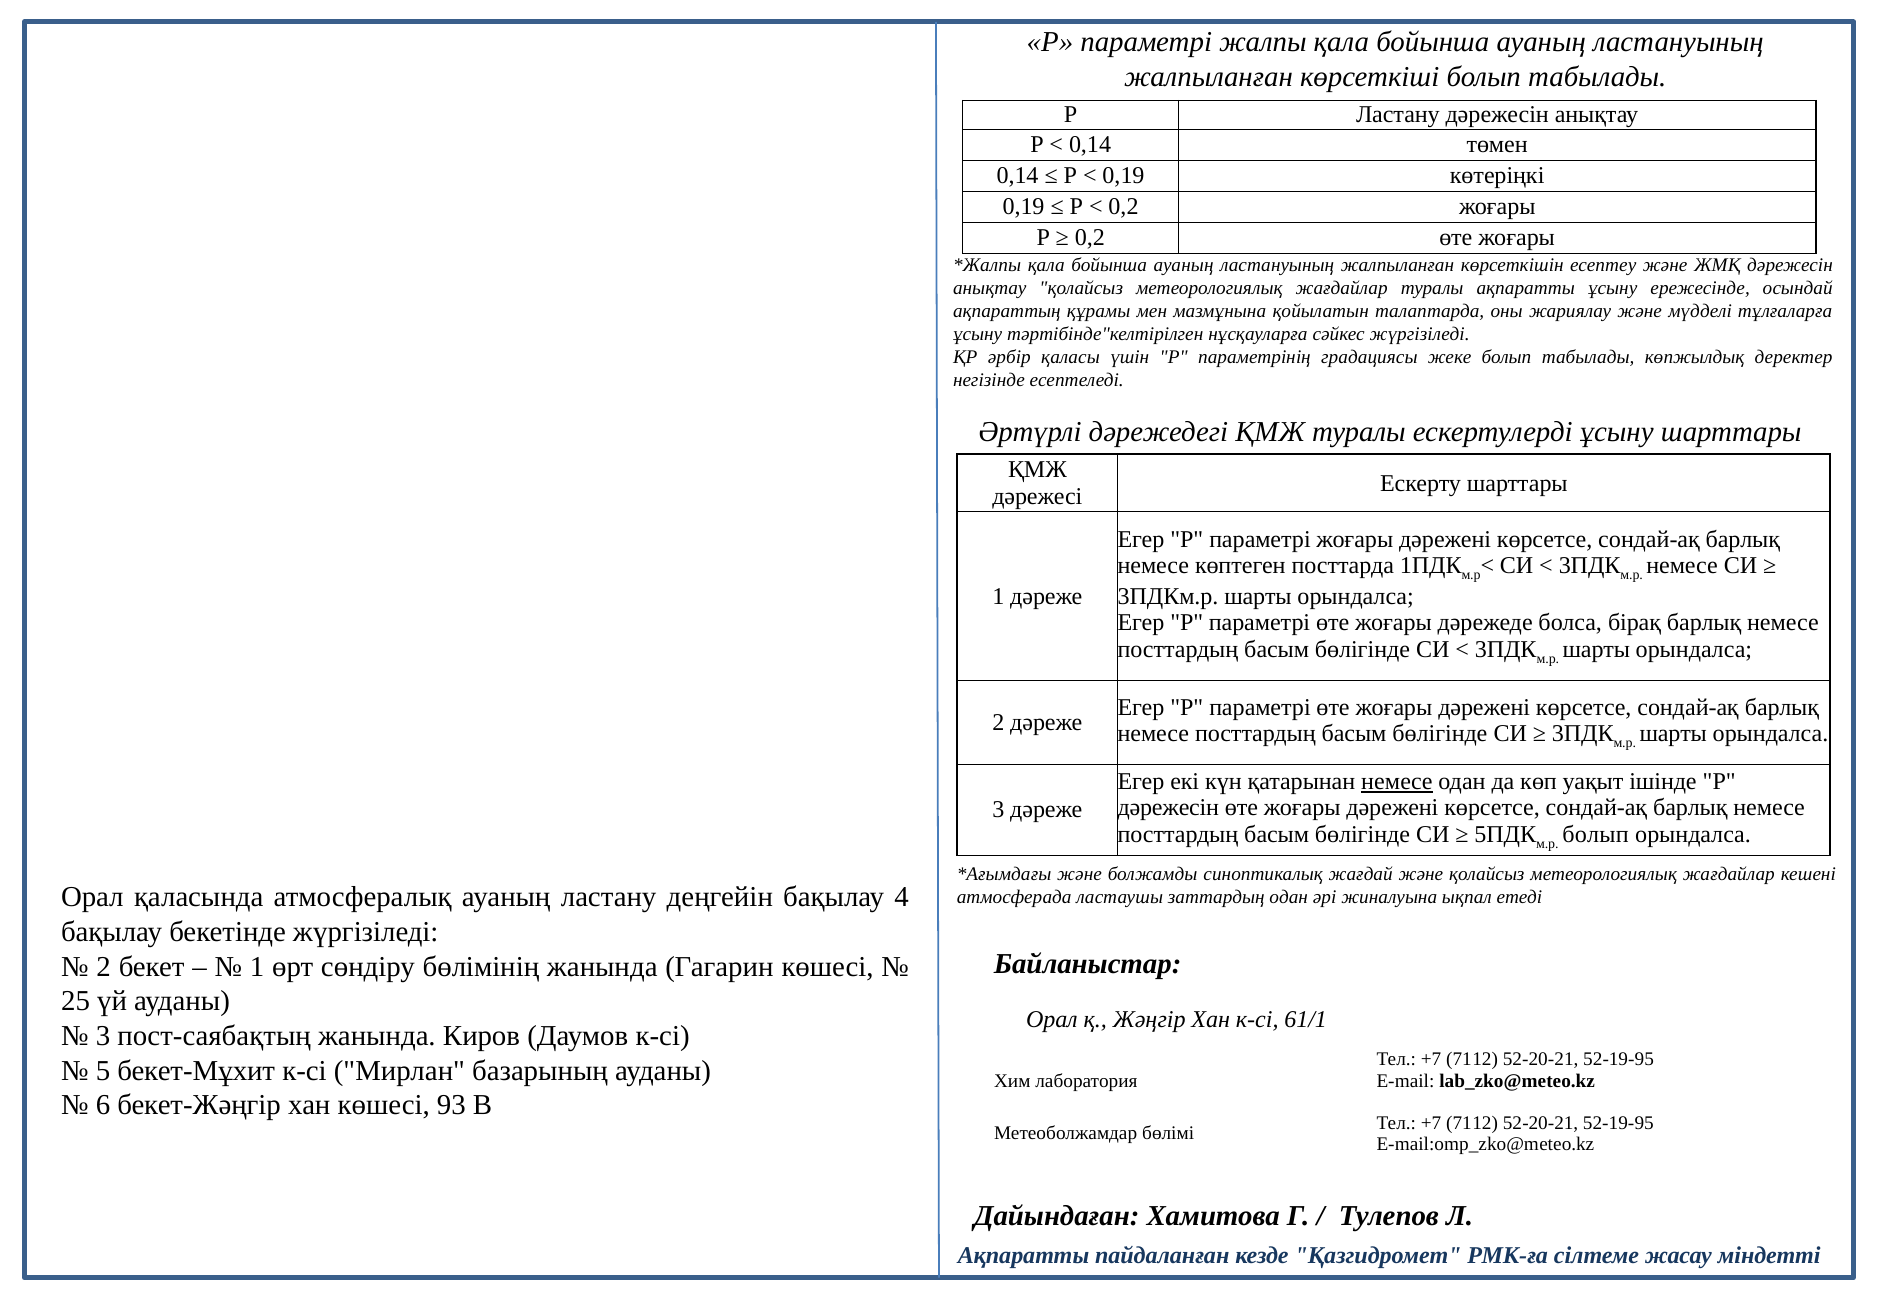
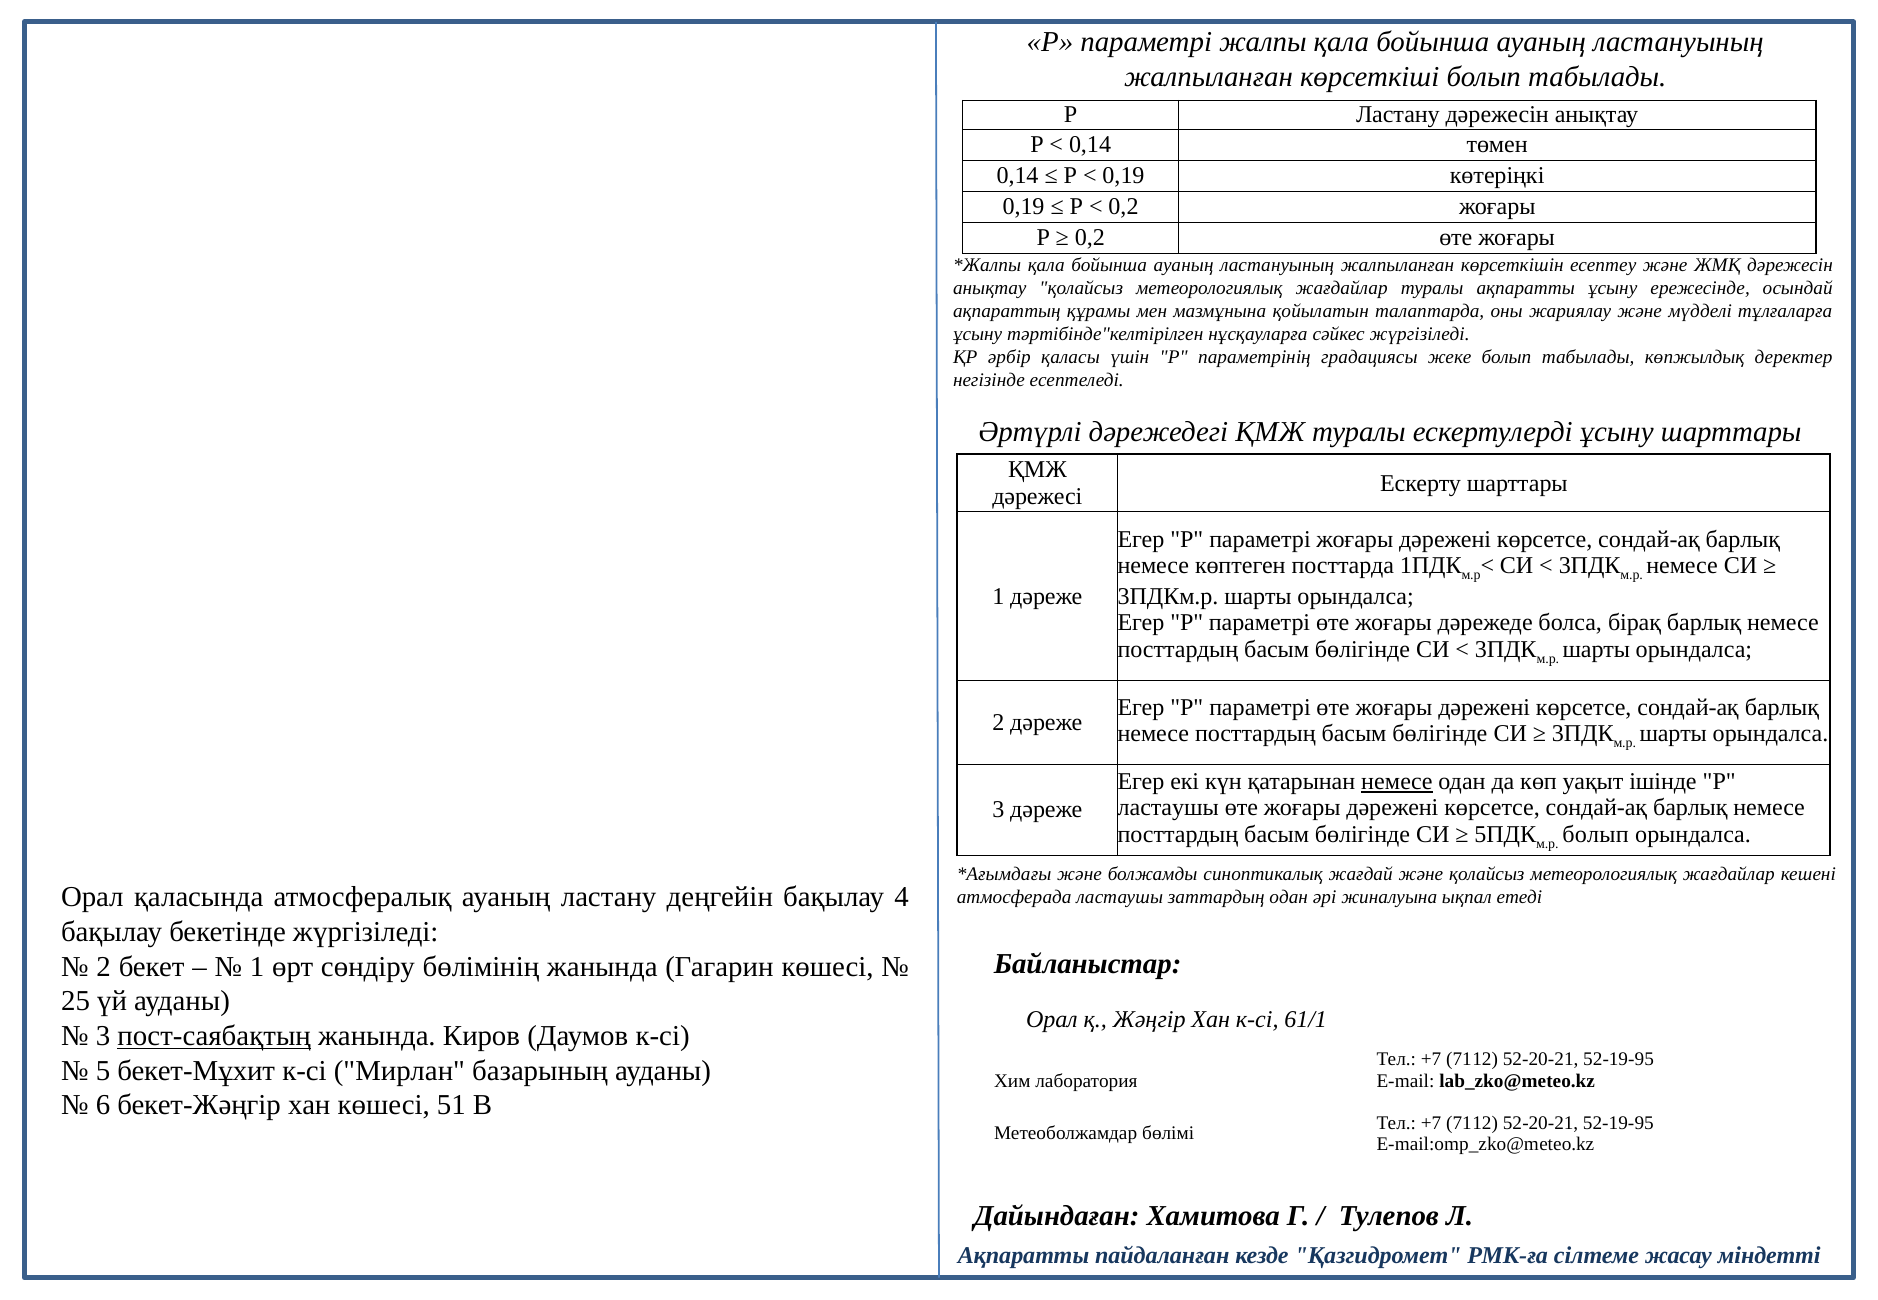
дәрежесін: дәрежесін -> ластаушы (1168, 808)
пост-саябақтың underline: none -> present (214, 1036)
93: 93 -> 51 (451, 1106)
